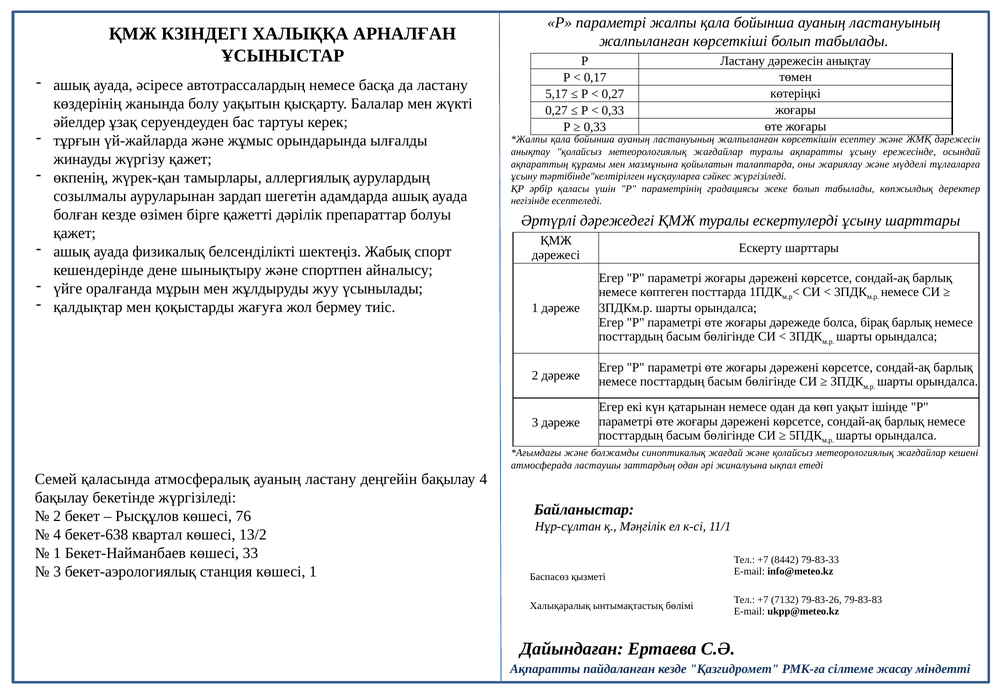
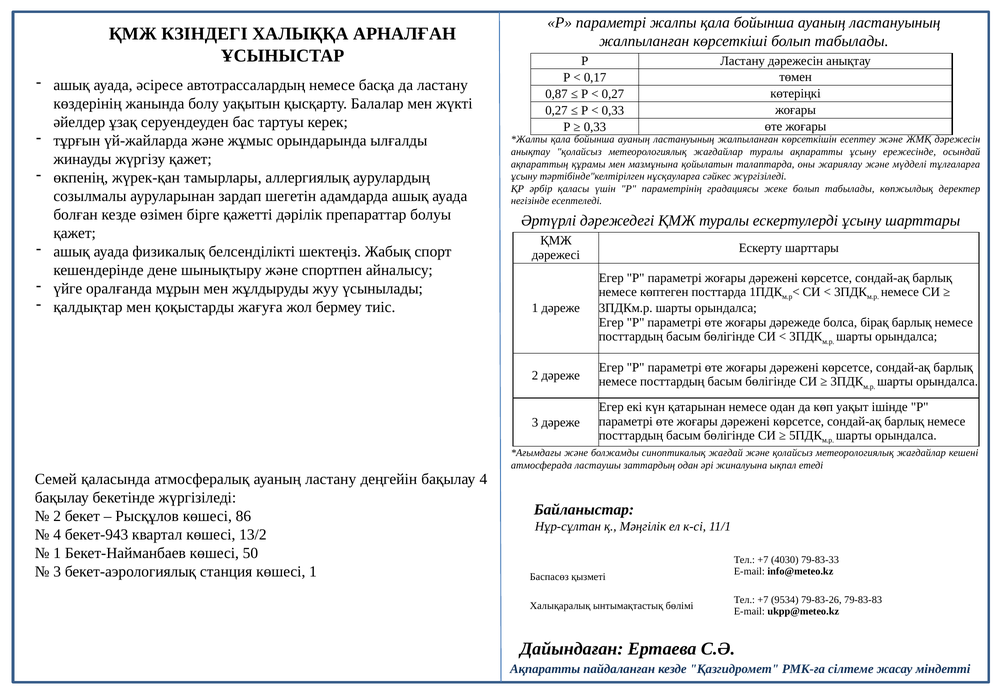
5,17: 5,17 -> 0,87 (556, 94)
76: 76 -> 86 (243, 516)
бекет-638: бекет-638 -> бекет-943 (97, 534)
33: 33 -> 50 (250, 553)
8442: 8442 -> 4030 (785, 560)
7132: 7132 -> 9534 (785, 600)
